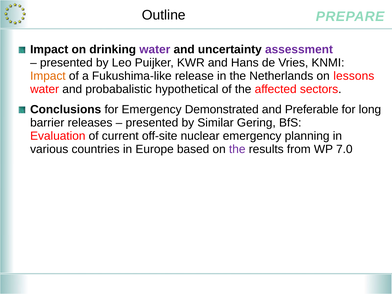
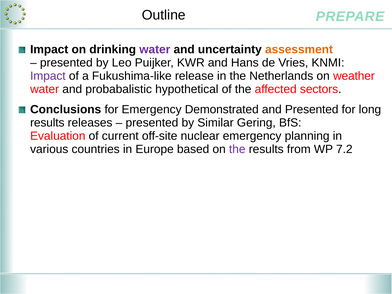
assessment colour: purple -> orange (299, 49)
Impact colour: orange -> purple (48, 76)
lessons: lessons -> weather (354, 76)
and Preferable: Preferable -> Presented (312, 109)
barrier: barrier -> results (47, 123)
7.0: 7.0 -> 7.2 (344, 149)
